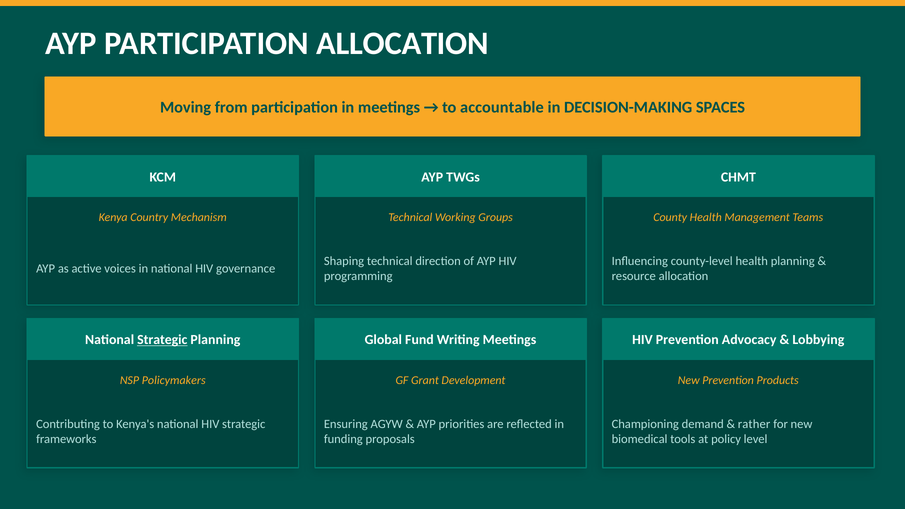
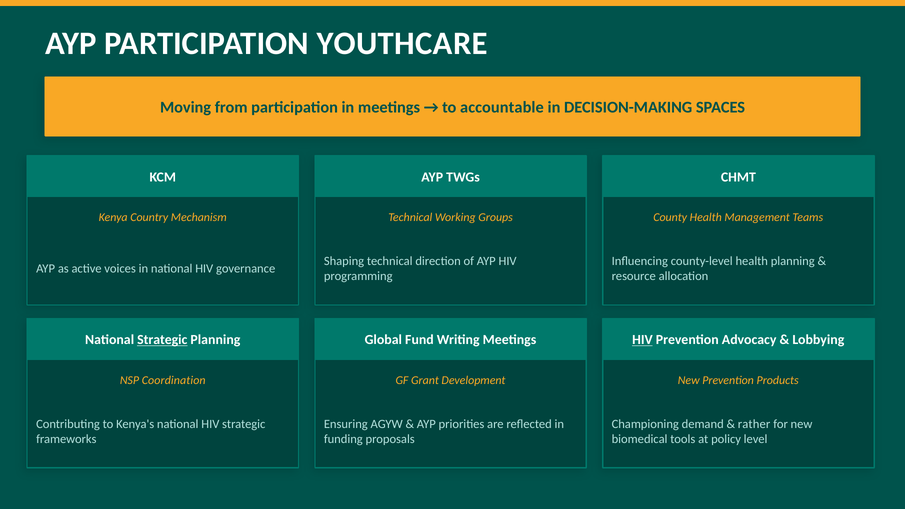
PARTICIPATION ALLOCATION: ALLOCATION -> YOUTHCARE (402, 43)
HIV underline: none -> present (642, 340)
Policymakers: Policymakers -> Coordination (174, 380)
